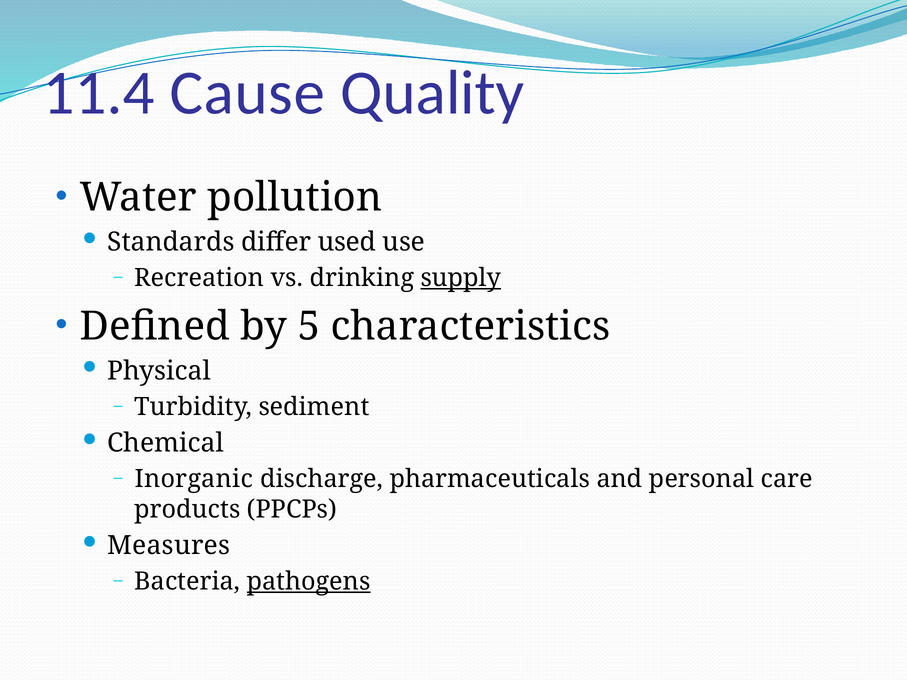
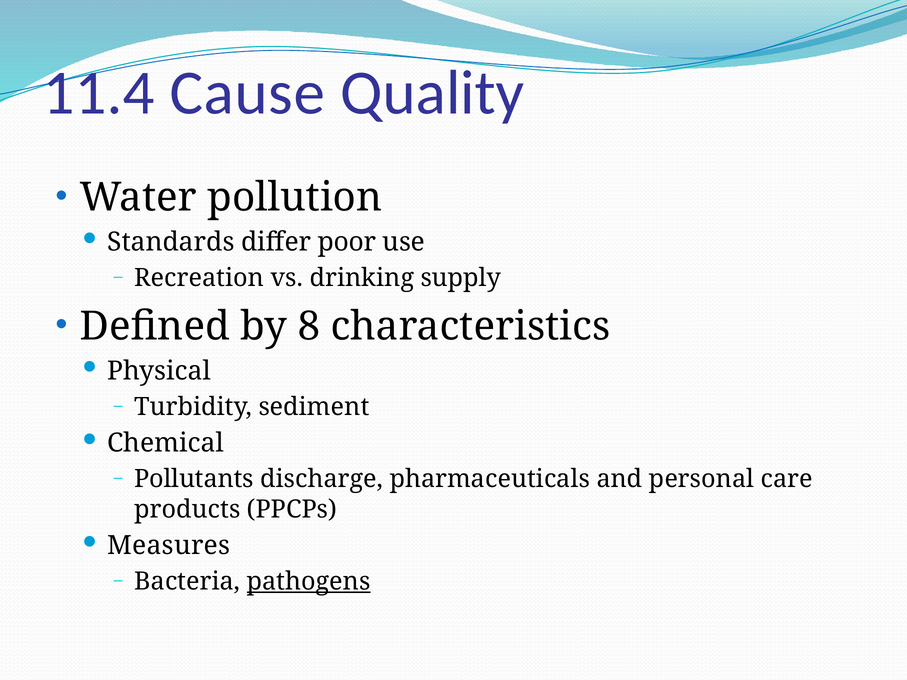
used: used -> poor (347, 242)
supply underline: present -> none (461, 278)
5: 5 -> 8 (309, 327)
Inorganic: Inorganic -> Pollutants (194, 479)
